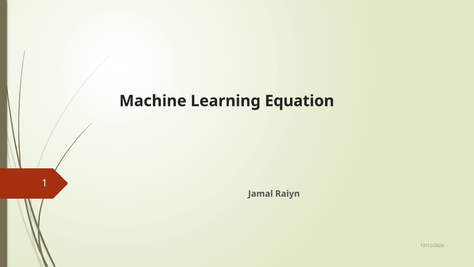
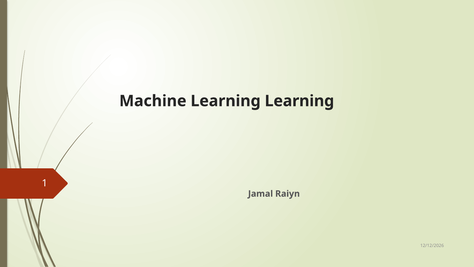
Learning Equation: Equation -> Learning (299, 101)
